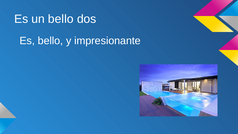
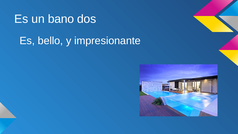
un bello: bello -> bano (61, 19)
